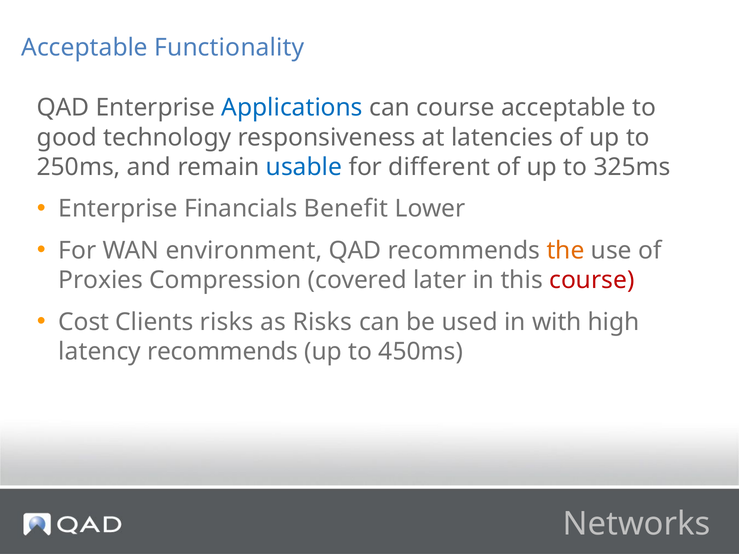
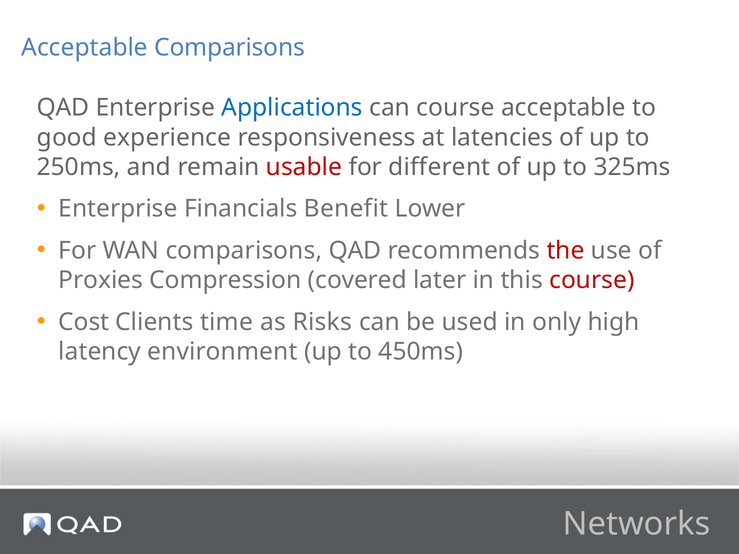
Acceptable Functionality: Functionality -> Comparisons (230, 48)
technology: technology -> experience (167, 137)
usable colour: blue -> red (304, 167)
WAN environment: environment -> comparisons (244, 251)
the colour: orange -> red (566, 251)
Clients risks: risks -> time (227, 322)
with: with -> only (557, 322)
latency recommends: recommends -> environment (222, 352)
